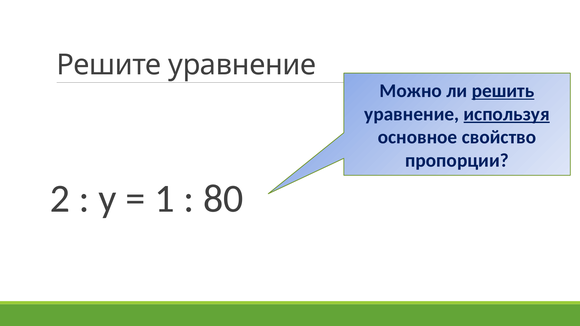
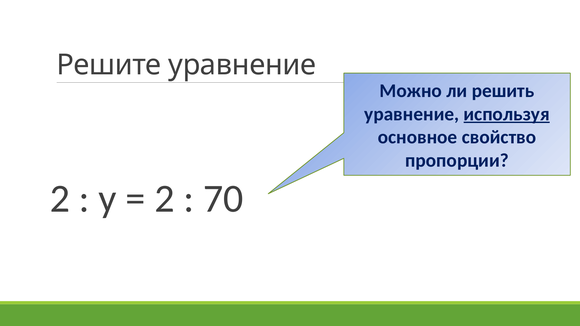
решить underline: present -> none (503, 91)
1: 1 -> 2 (164, 199)
80: 80 -> 70 (223, 199)
